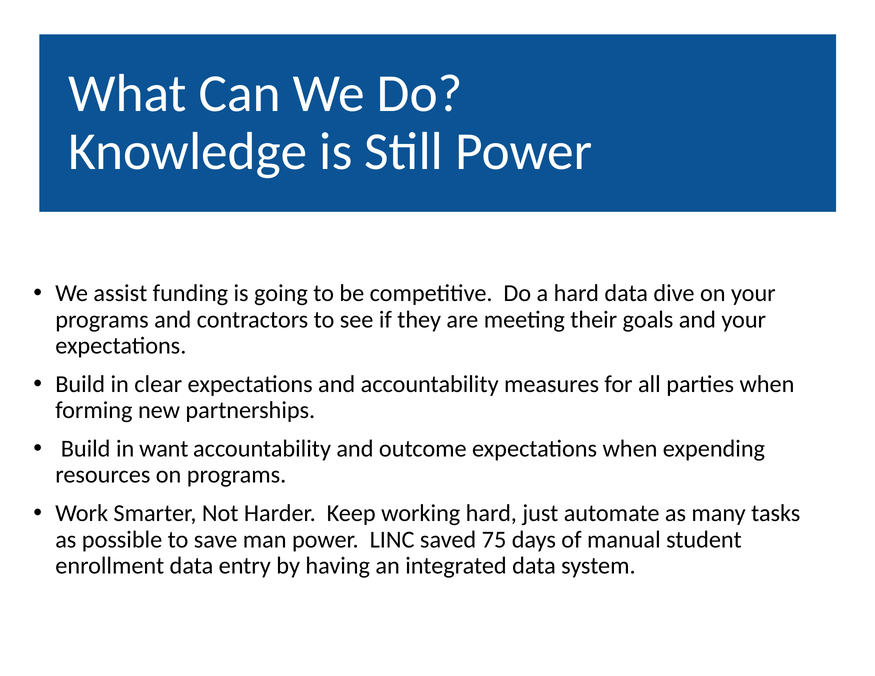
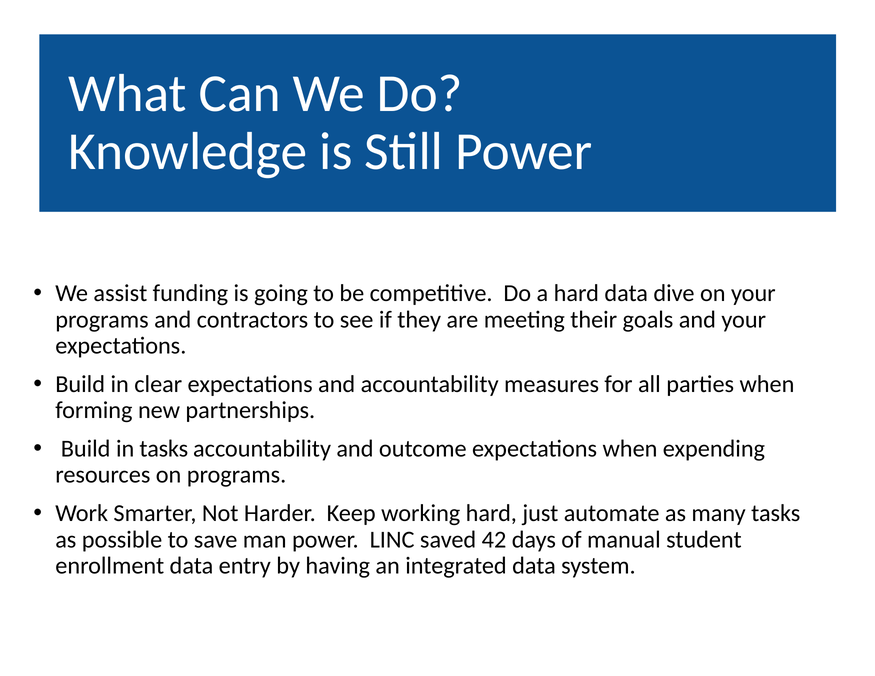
in want: want -> tasks (164, 449)
75: 75 -> 42 (494, 540)
